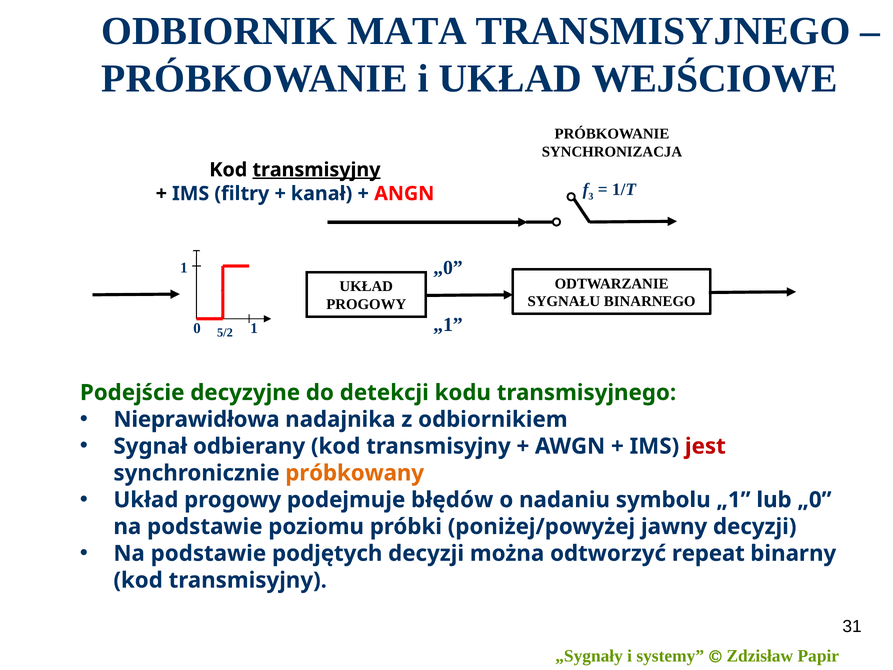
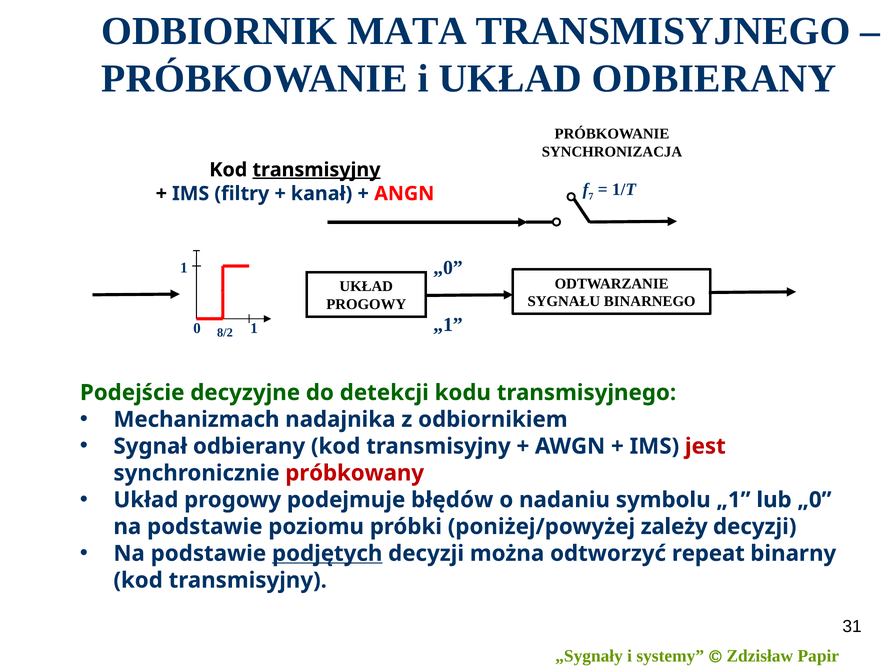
UKŁAD WEJŚCIOWE: WEJŚCIOWE -> ODBIERANY (714, 79)
3: 3 -> 7 (591, 196)
5/2: 5/2 -> 8/2 (225, 333)
Nieprawidłowa: Nieprawidłowa -> Mechanizmach (196, 419)
próbkowany colour: orange -> red (355, 473)
jawny: jawny -> zależy (674, 526)
podjętych underline: none -> present (327, 553)
